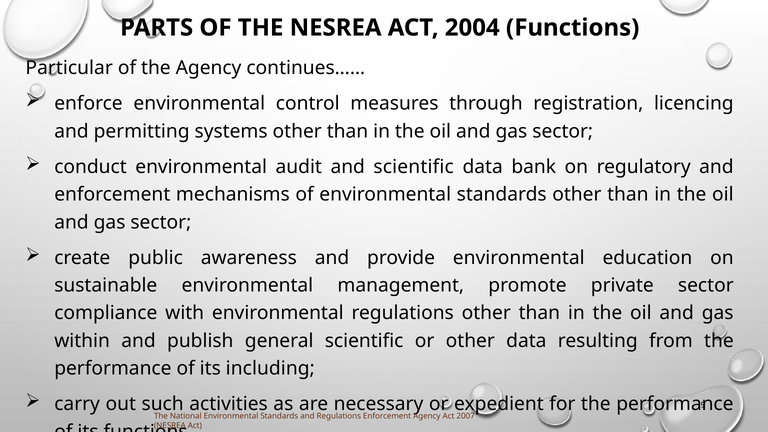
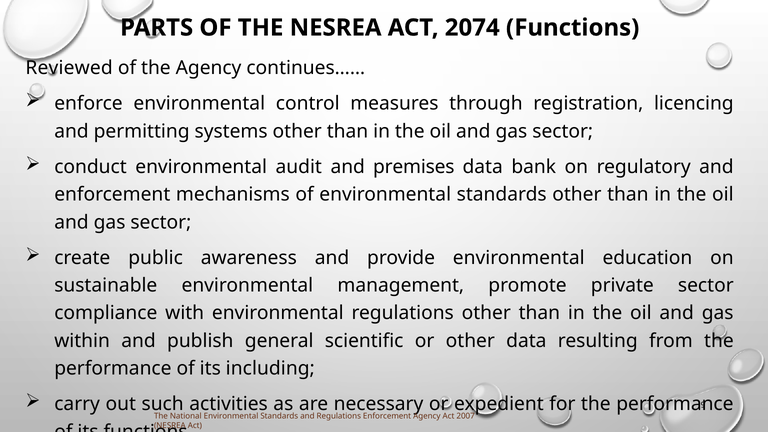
2004: 2004 -> 2074 (472, 28)
Particular: Particular -> Reviewed (69, 68)
and scientific: scientific -> premises (414, 167)
